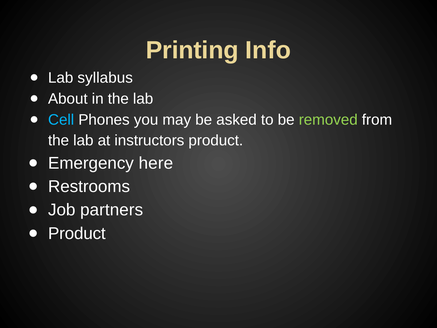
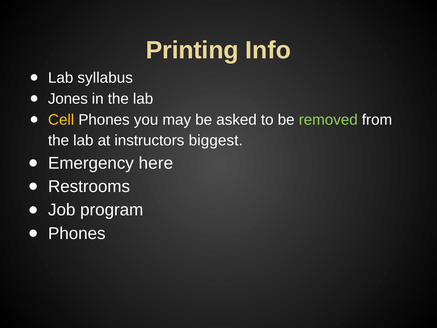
About: About -> Jones (68, 99)
Cell colour: light blue -> yellow (61, 120)
instructors product: product -> biggest (216, 141)
partners: partners -> program (112, 210)
Product: Product -> Phones (77, 233)
